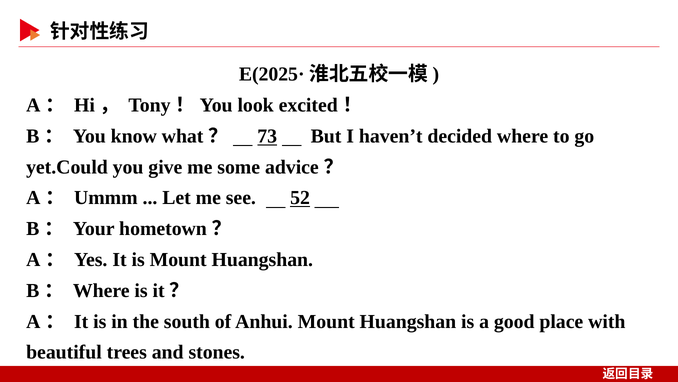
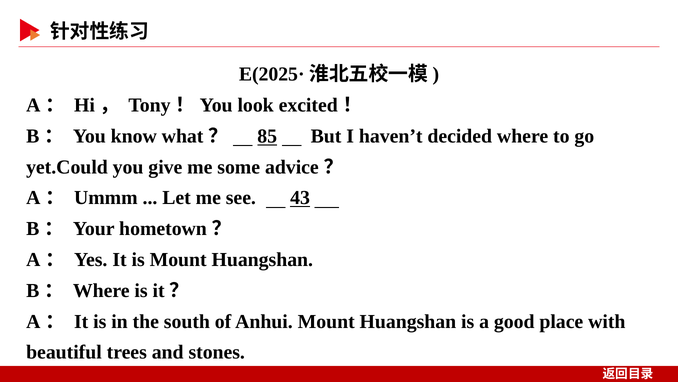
73: 73 -> 85 (267, 136)
52: 52 -> 43 (300, 198)
